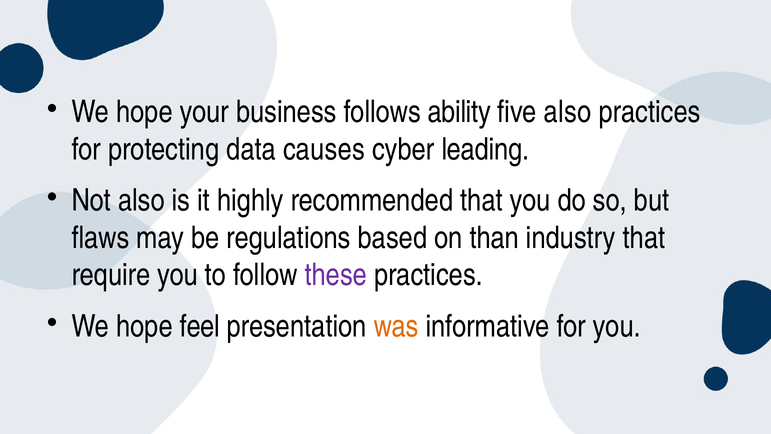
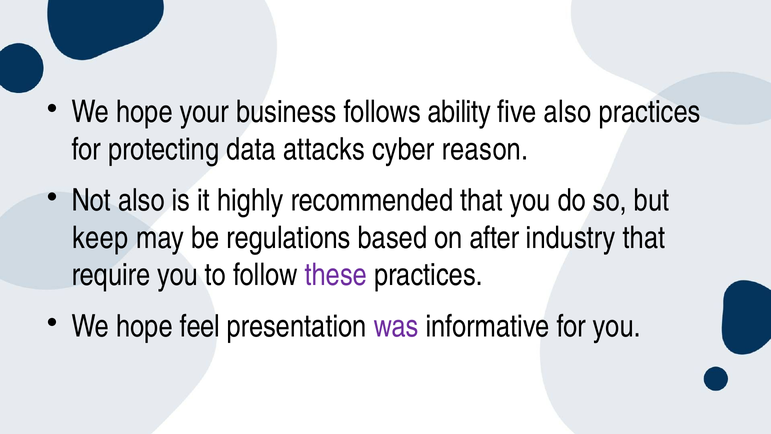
causes: causes -> attacks (324, 149)
leading: leading -> reason (485, 149)
flaws: flaws -> keep (100, 238)
than: than -> after (494, 238)
was colour: orange -> purple (396, 326)
